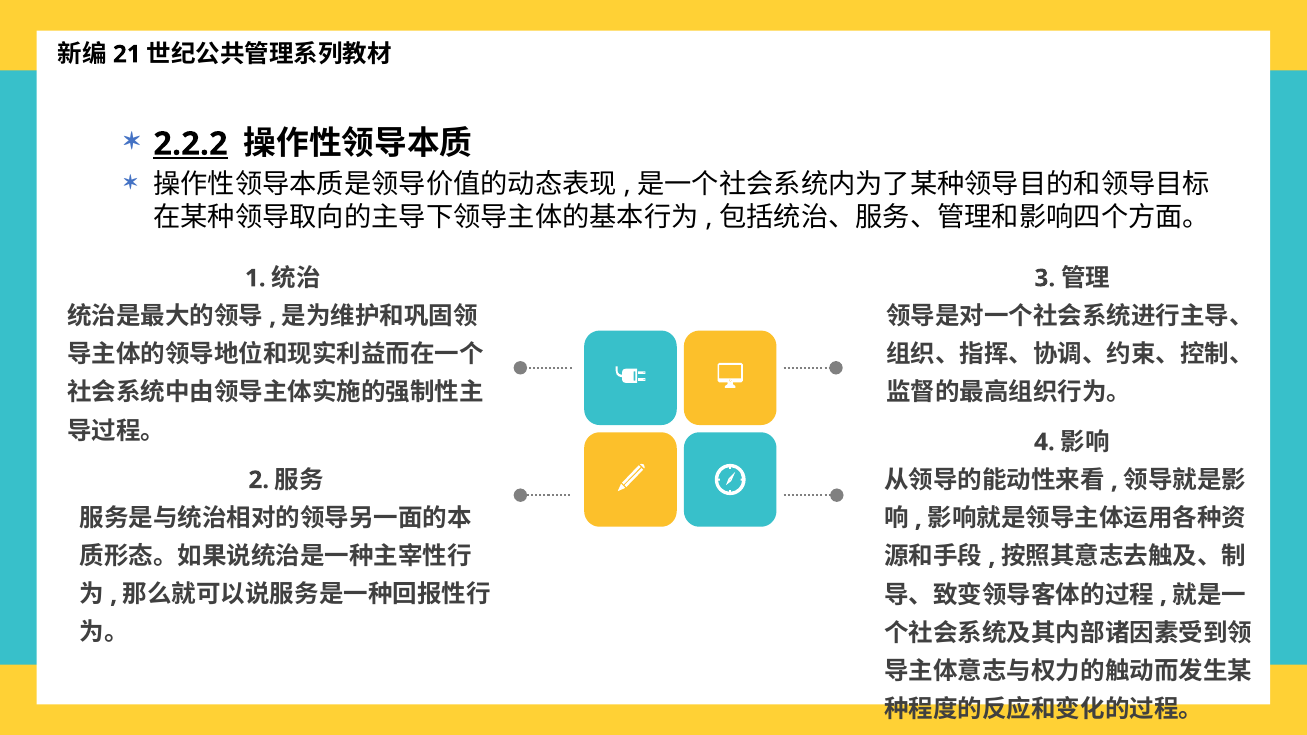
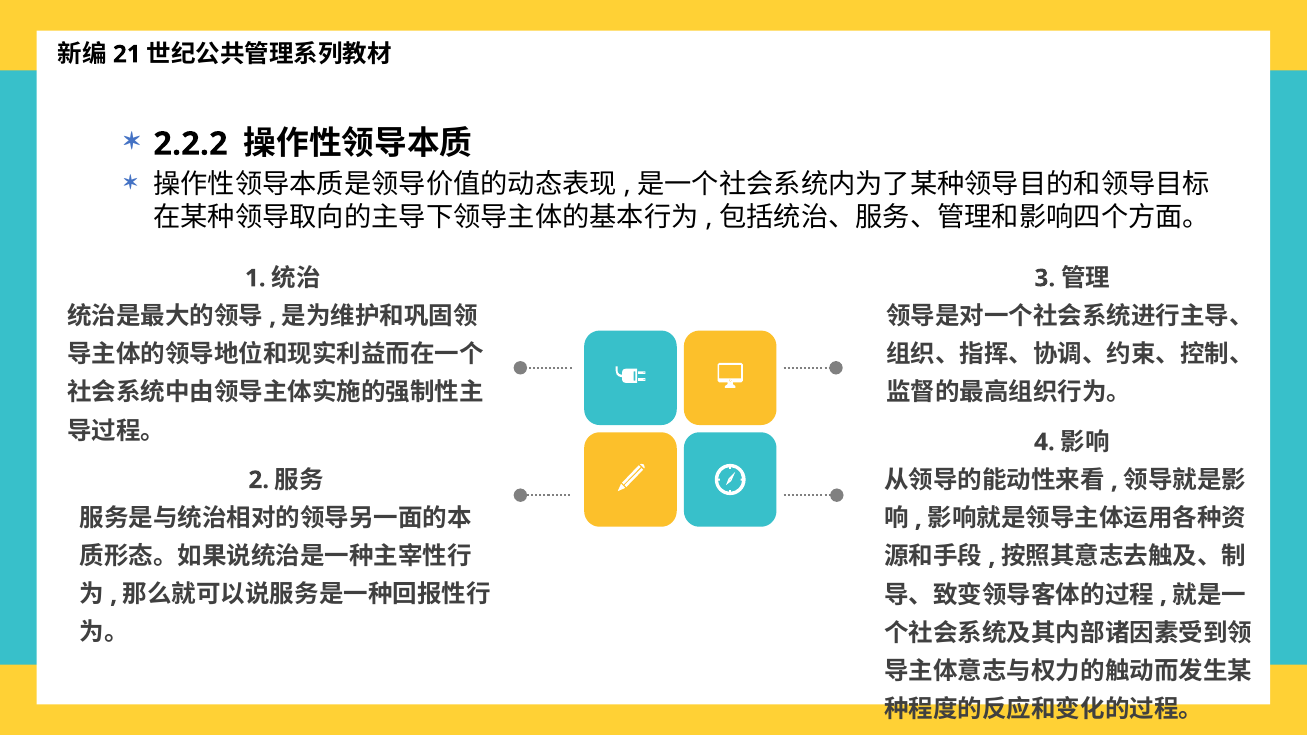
2.2.2 underline: present -> none (190, 144)
